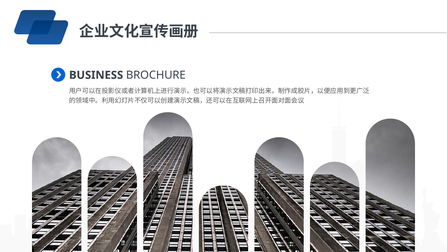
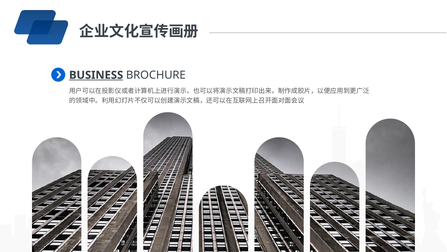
BUSINESS underline: none -> present (96, 75)
